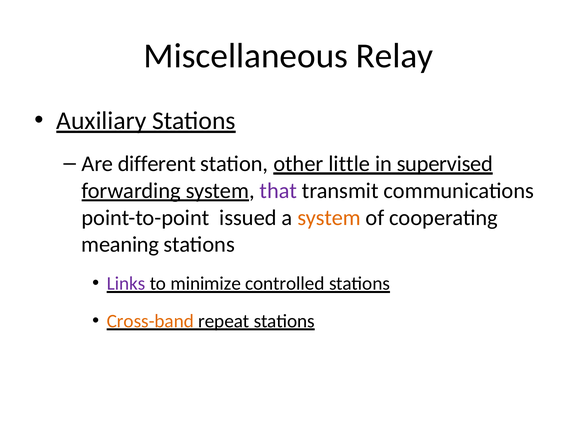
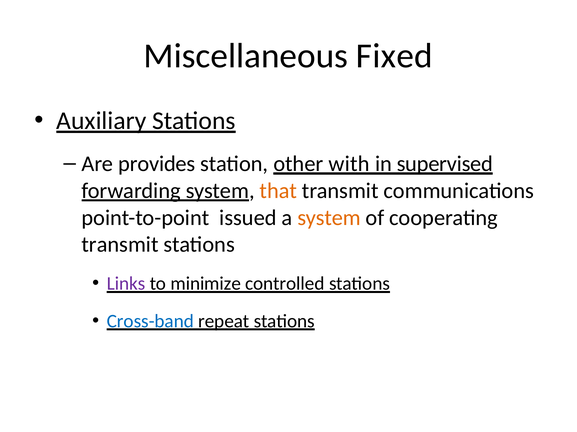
Relay: Relay -> Fixed (394, 56)
different: different -> provides (157, 164)
little: little -> with (349, 164)
that colour: purple -> orange (278, 191)
meaning: meaning -> transmit (120, 245)
Cross-band colour: orange -> blue (150, 322)
